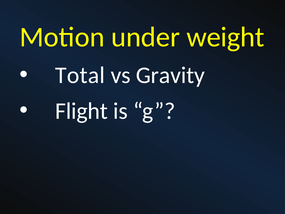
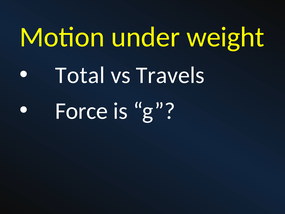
Gravity: Gravity -> Travels (170, 75)
Flight: Flight -> Force (81, 111)
